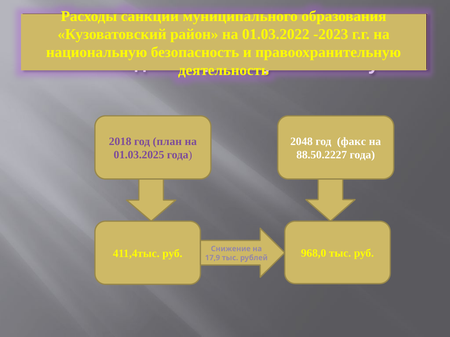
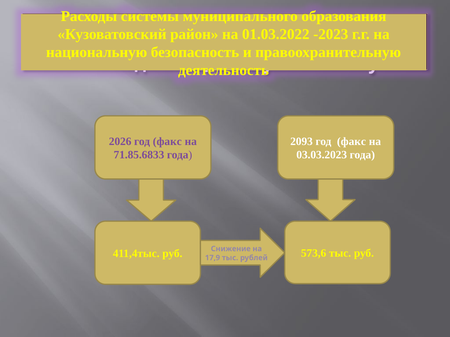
санкции: санкции -> системы (150, 16)
2018: 2018 -> 2026 (120, 142)
план: план -> факс (167, 142)
2048: 2048 -> 2093 (302, 142)
01.03.2025: 01.03.2025 -> 71.85.6833 (139, 155)
88.50.2227: 88.50.2227 -> 03.03.2023 (322, 155)
968,0: 968,0 -> 573,6 (314, 254)
